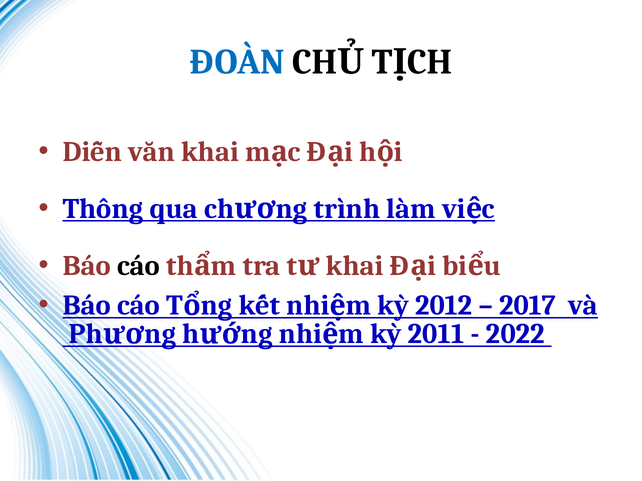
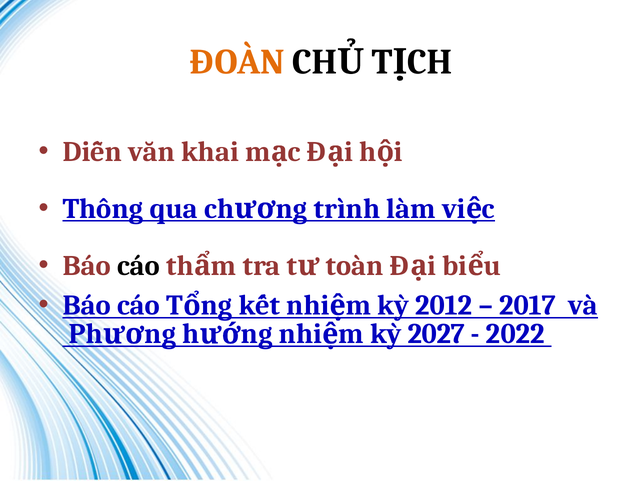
ĐOÀN colour: blue -> orange (237, 62)
khai: khai -> toàn (355, 266)
2011: 2011 -> 2027 (436, 334)
